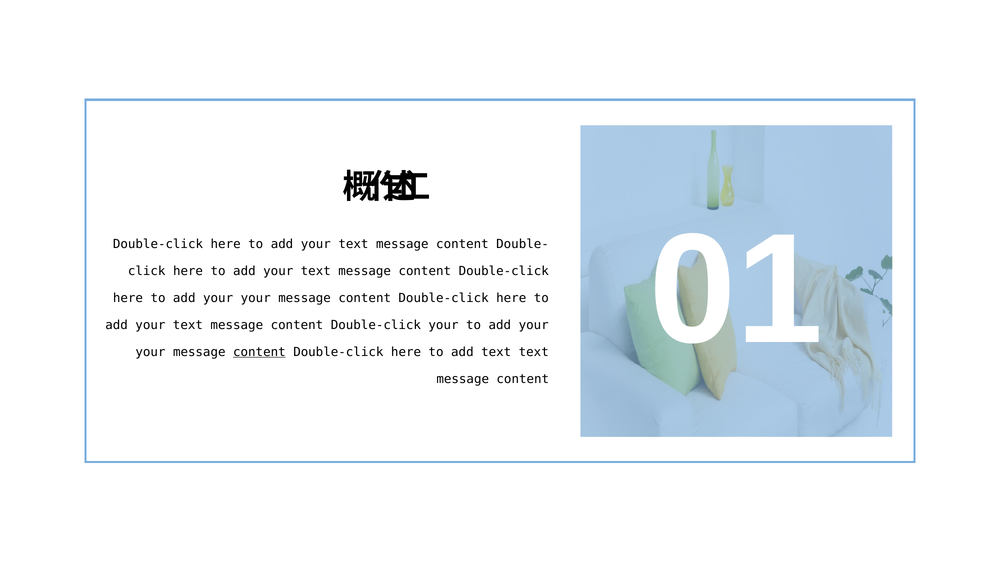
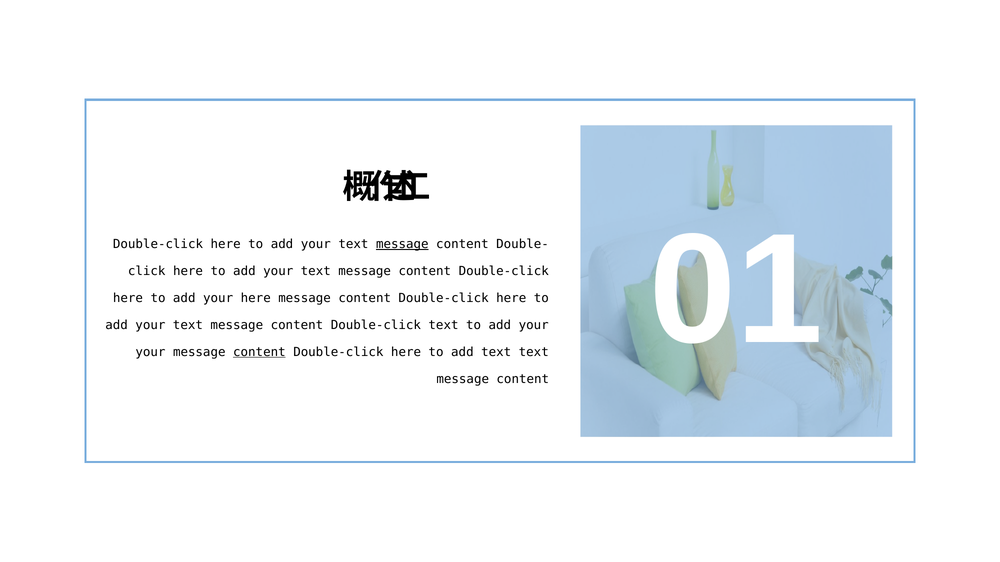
message underline: none -> present (402, 244)
your: your -> here (256, 298)
Double-click your: your -> text (444, 325)
